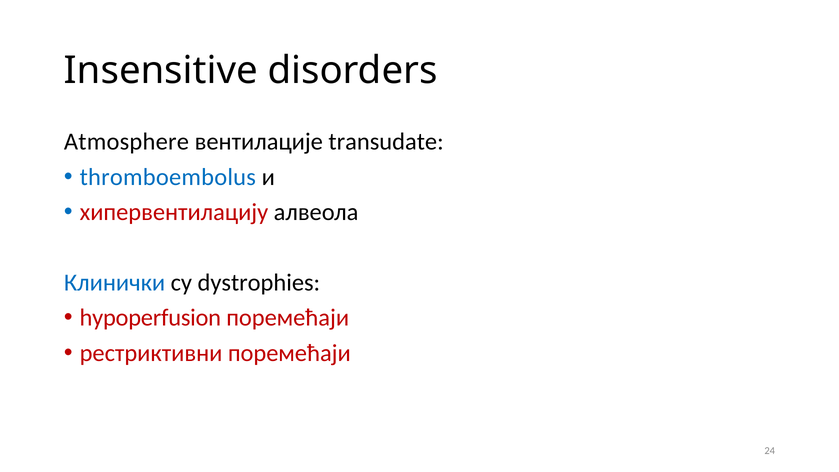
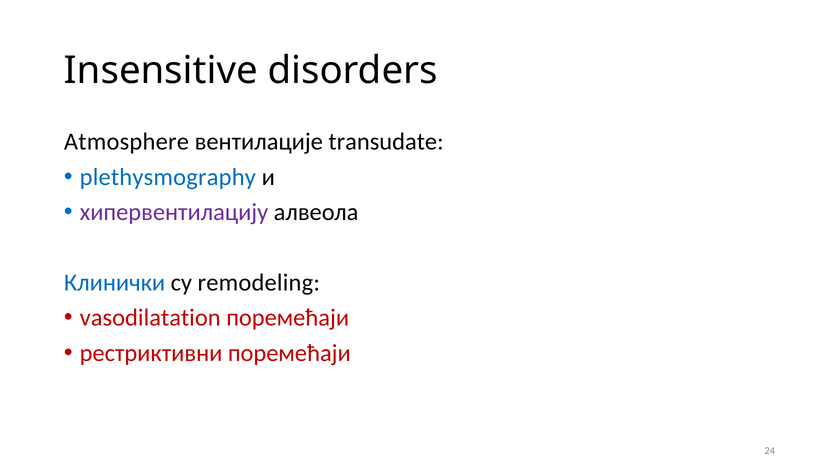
thromboembolus: thromboembolus -> plethysmography (168, 177)
хипервентилацију colour: red -> purple (174, 212)
dystrophies: dystrophies -> remodeling (259, 283)
hypoperfusion: hypoperfusion -> vasodilatation (150, 318)
